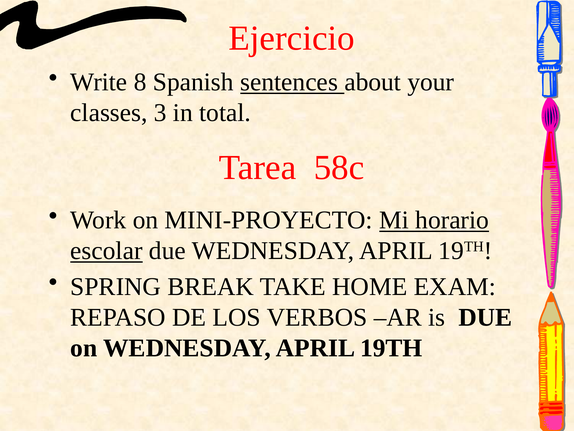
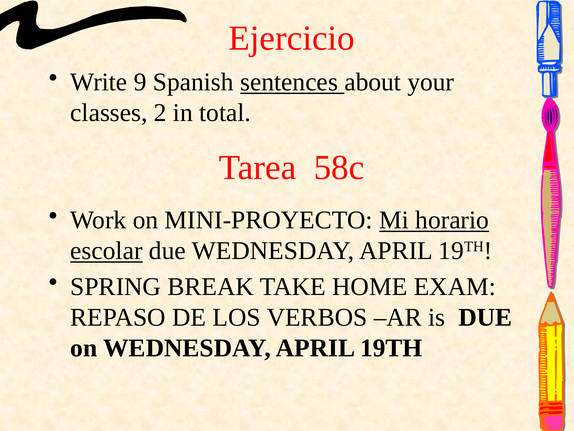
8: 8 -> 9 (140, 82)
3: 3 -> 2 (160, 113)
